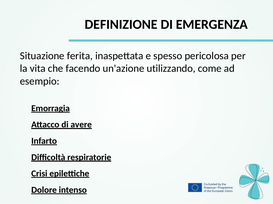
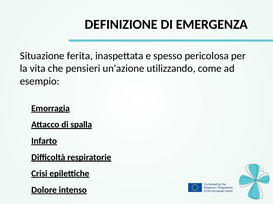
facendo: facendo -> pensieri (83, 69)
avere: avere -> spalla (81, 125)
